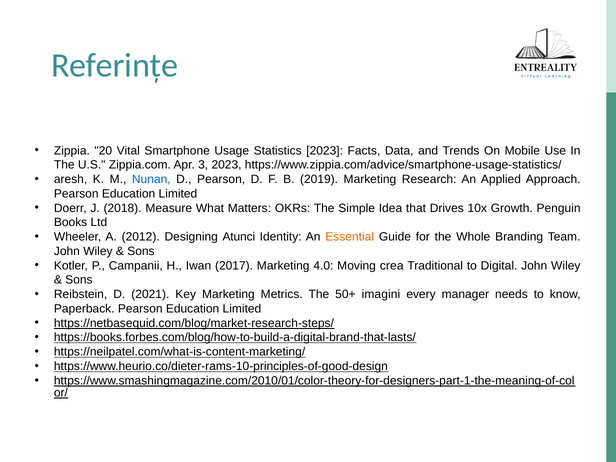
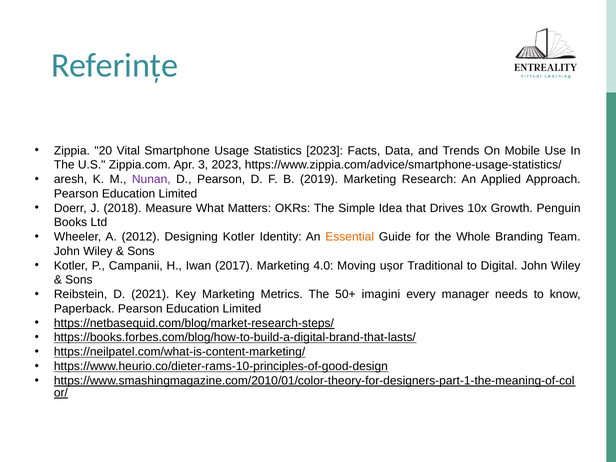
Nunan colour: blue -> purple (151, 179)
Designing Atunci: Atunci -> Kotler (239, 237)
crea: crea -> ușor (392, 266)
